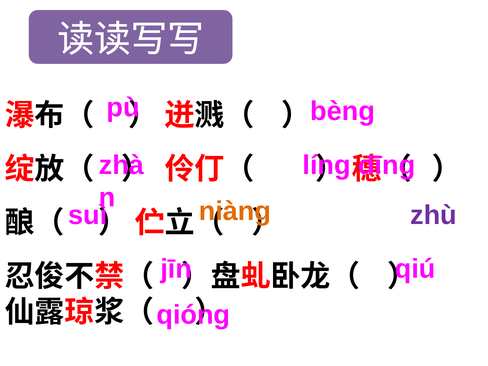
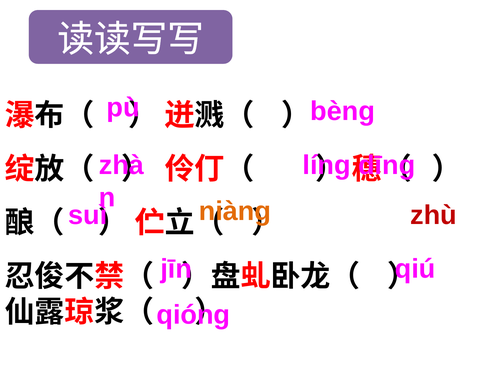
zhù colour: purple -> red (433, 215)
